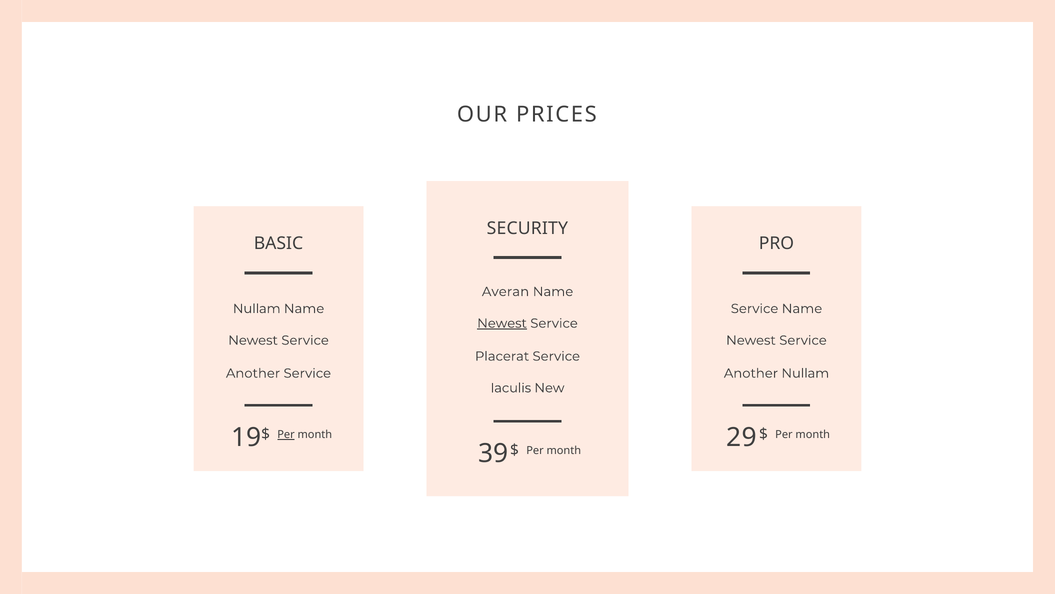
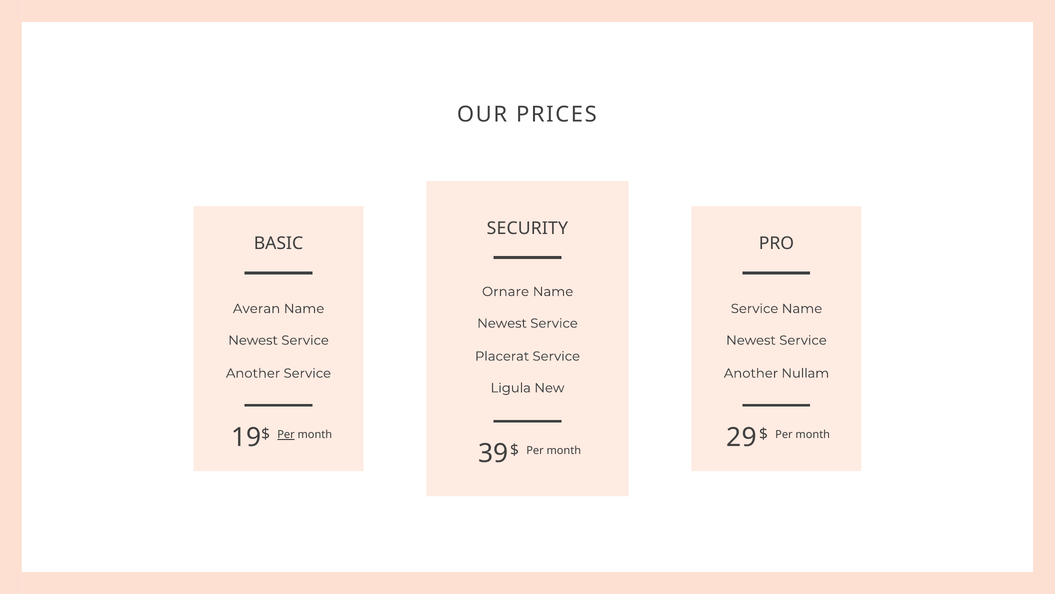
Averan: Averan -> Ornare (506, 291)
Nullam: Nullam -> Averan (257, 308)
Newest underline: present -> none (502, 323)
Iaculis: Iaculis -> Ligula (511, 388)
